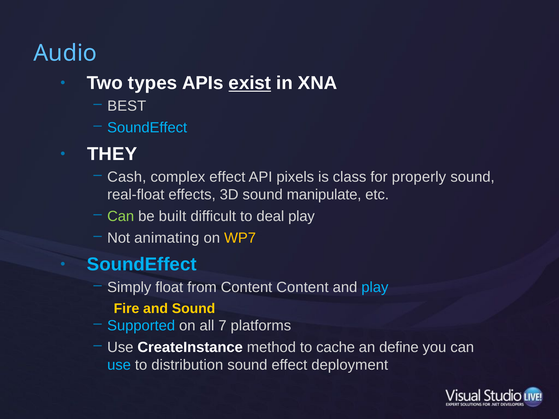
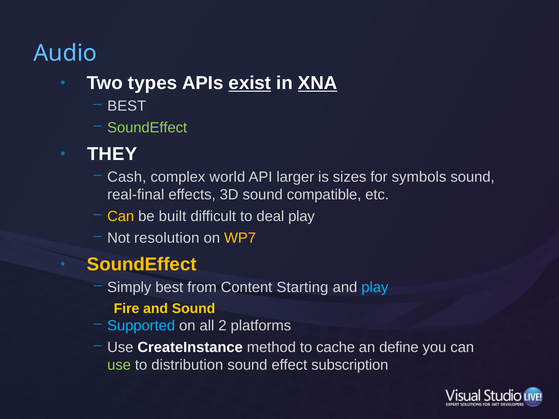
XNA underline: none -> present (318, 83)
SoundEffect colour: light blue -> light green (147, 128)
complex effect: effect -> world (227, 177)
pixels: pixels -> larger (295, 177)
class: class -> sizes (350, 177)
properly: properly -> symbols (419, 177)
real-float: real-float -> real-final (136, 195)
manipulate: manipulate -> compatible (324, 195)
Can colour: light green -> yellow (121, 216)
animating: animating -> resolution (167, 238)
SoundEffect colour: light blue -> yellow (142, 265)
Simply float: float -> best (169, 287)
Content Content: Content -> Starting (302, 287)
7: 7 -> 2 (222, 326)
use colour: light blue -> light green (119, 365)
deployment: deployment -> subscription (350, 365)
